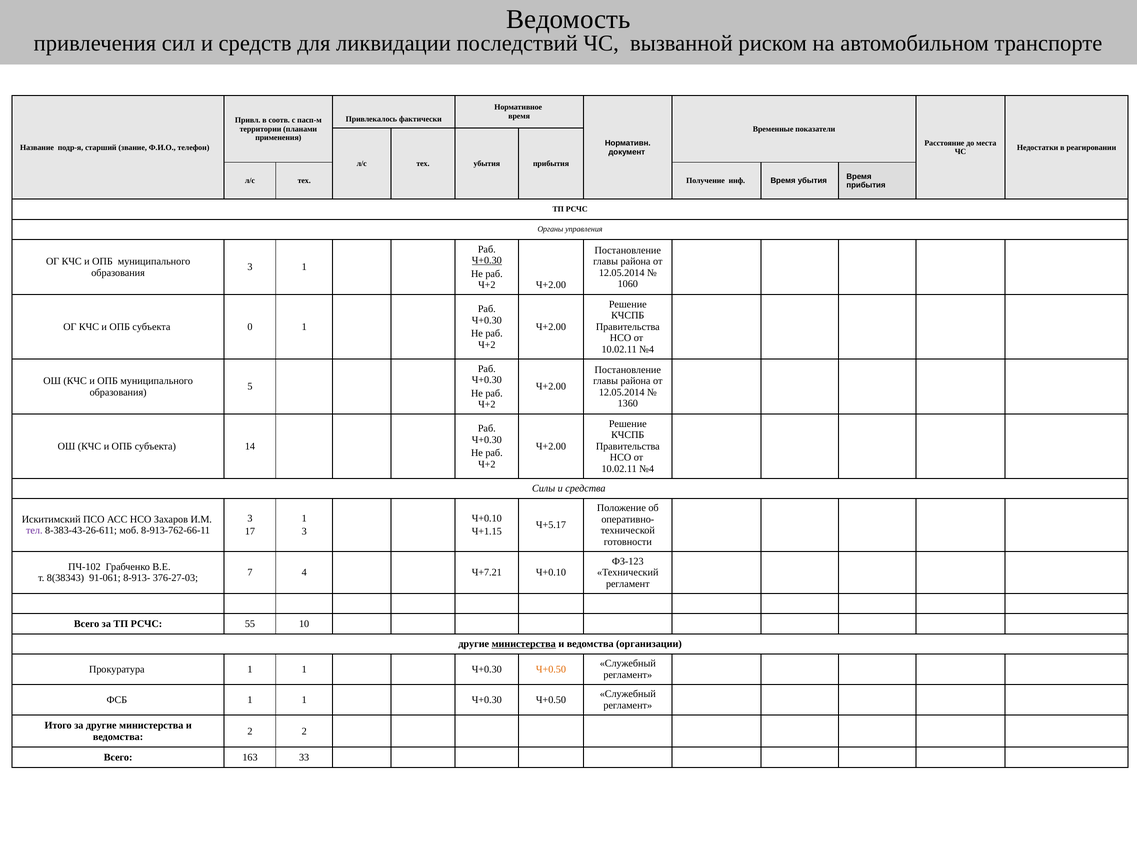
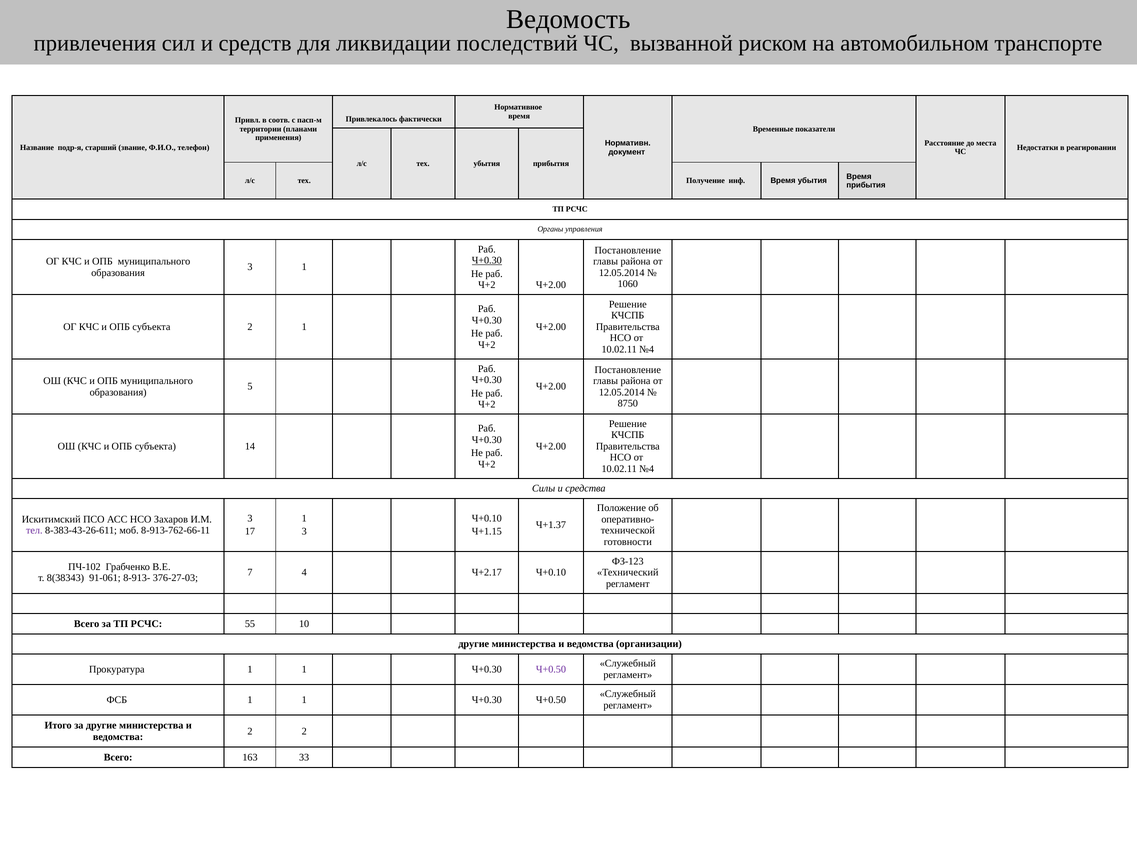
субъекта 0: 0 -> 2 (250, 327)
1360: 1360 -> 8750 (628, 403)
Ч+5.17: Ч+5.17 -> Ч+1.37 (551, 525)
Ч+7.21: Ч+7.21 -> Ч+2.17 (487, 572)
министерства underline: present -> none (524, 644)
Ч+0.50 colour: orange -> purple (551, 669)
